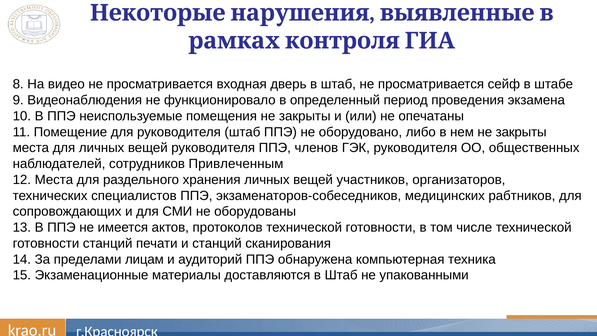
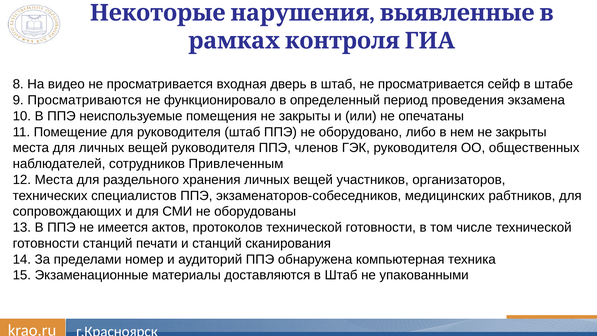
Видеонаблюдения: Видеонаблюдения -> Просматриваются (85, 100)
лицам: лицам -> номер (144, 259)
